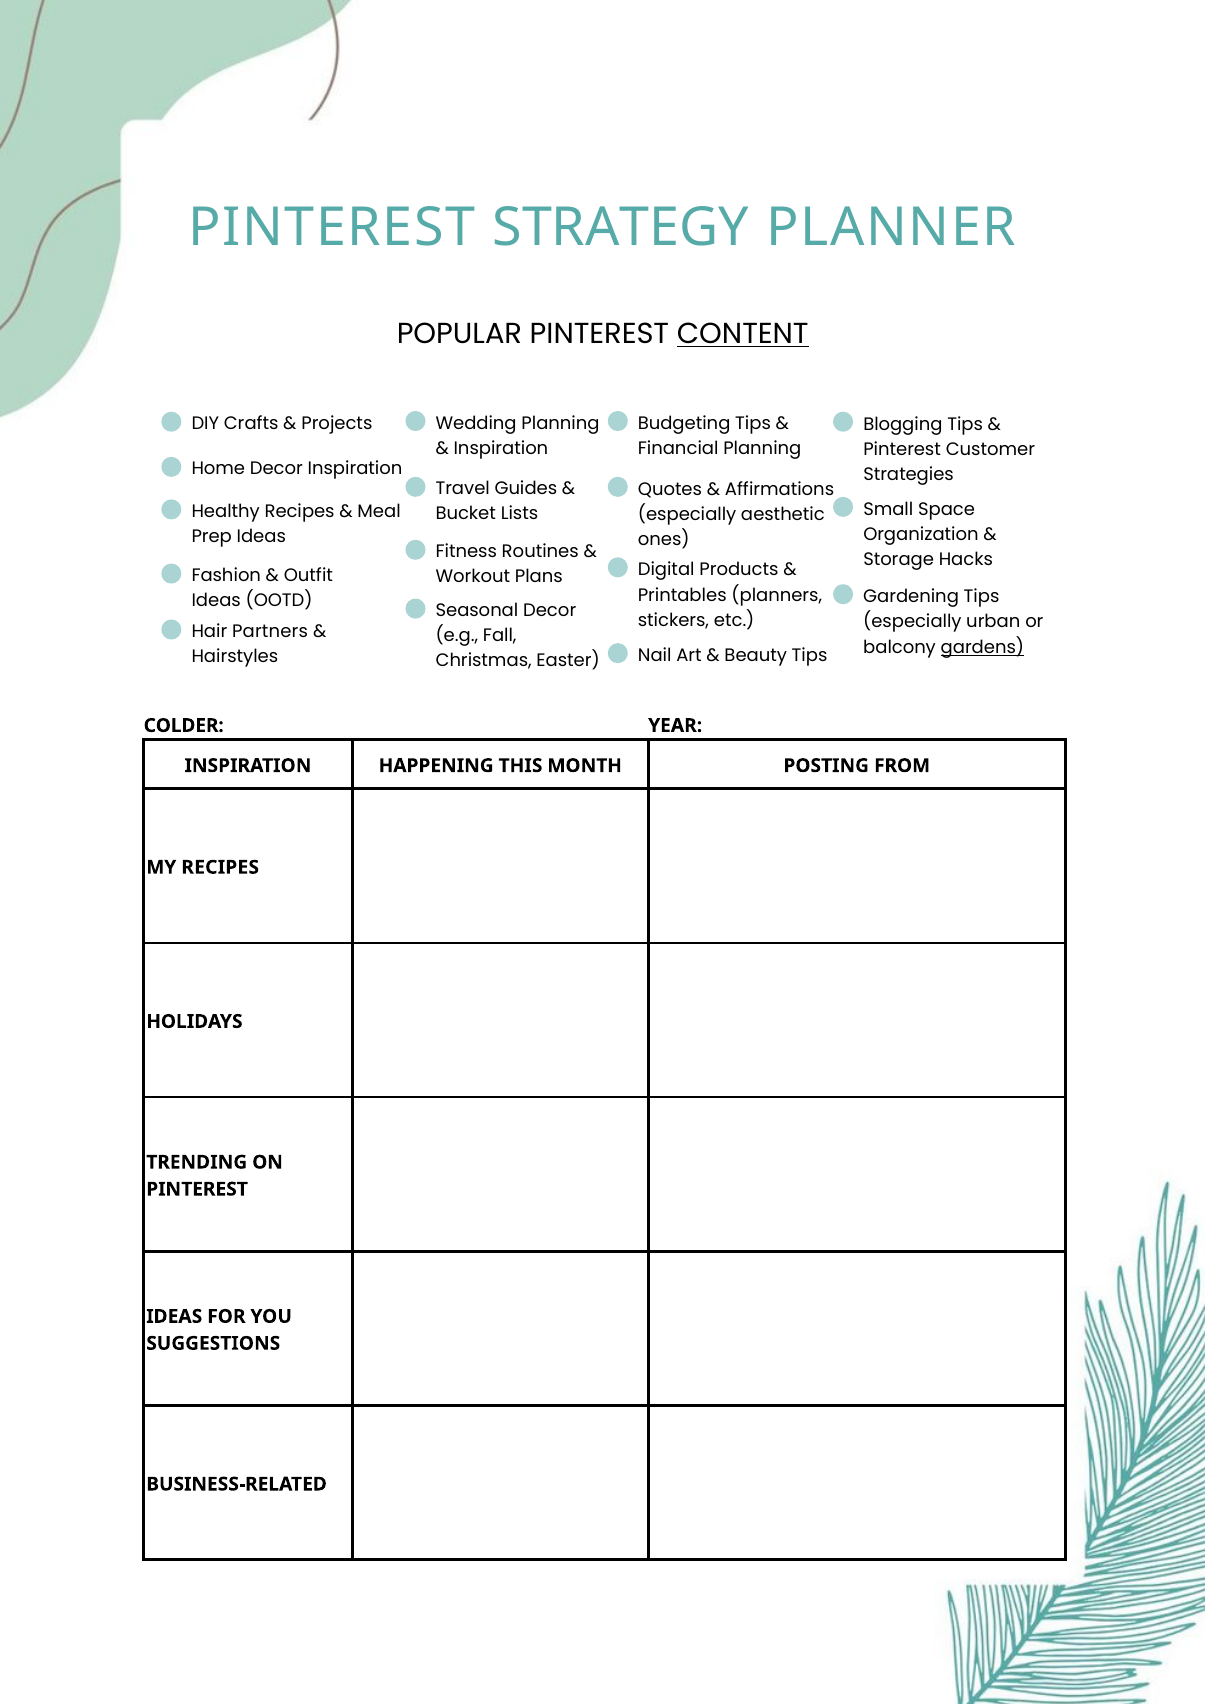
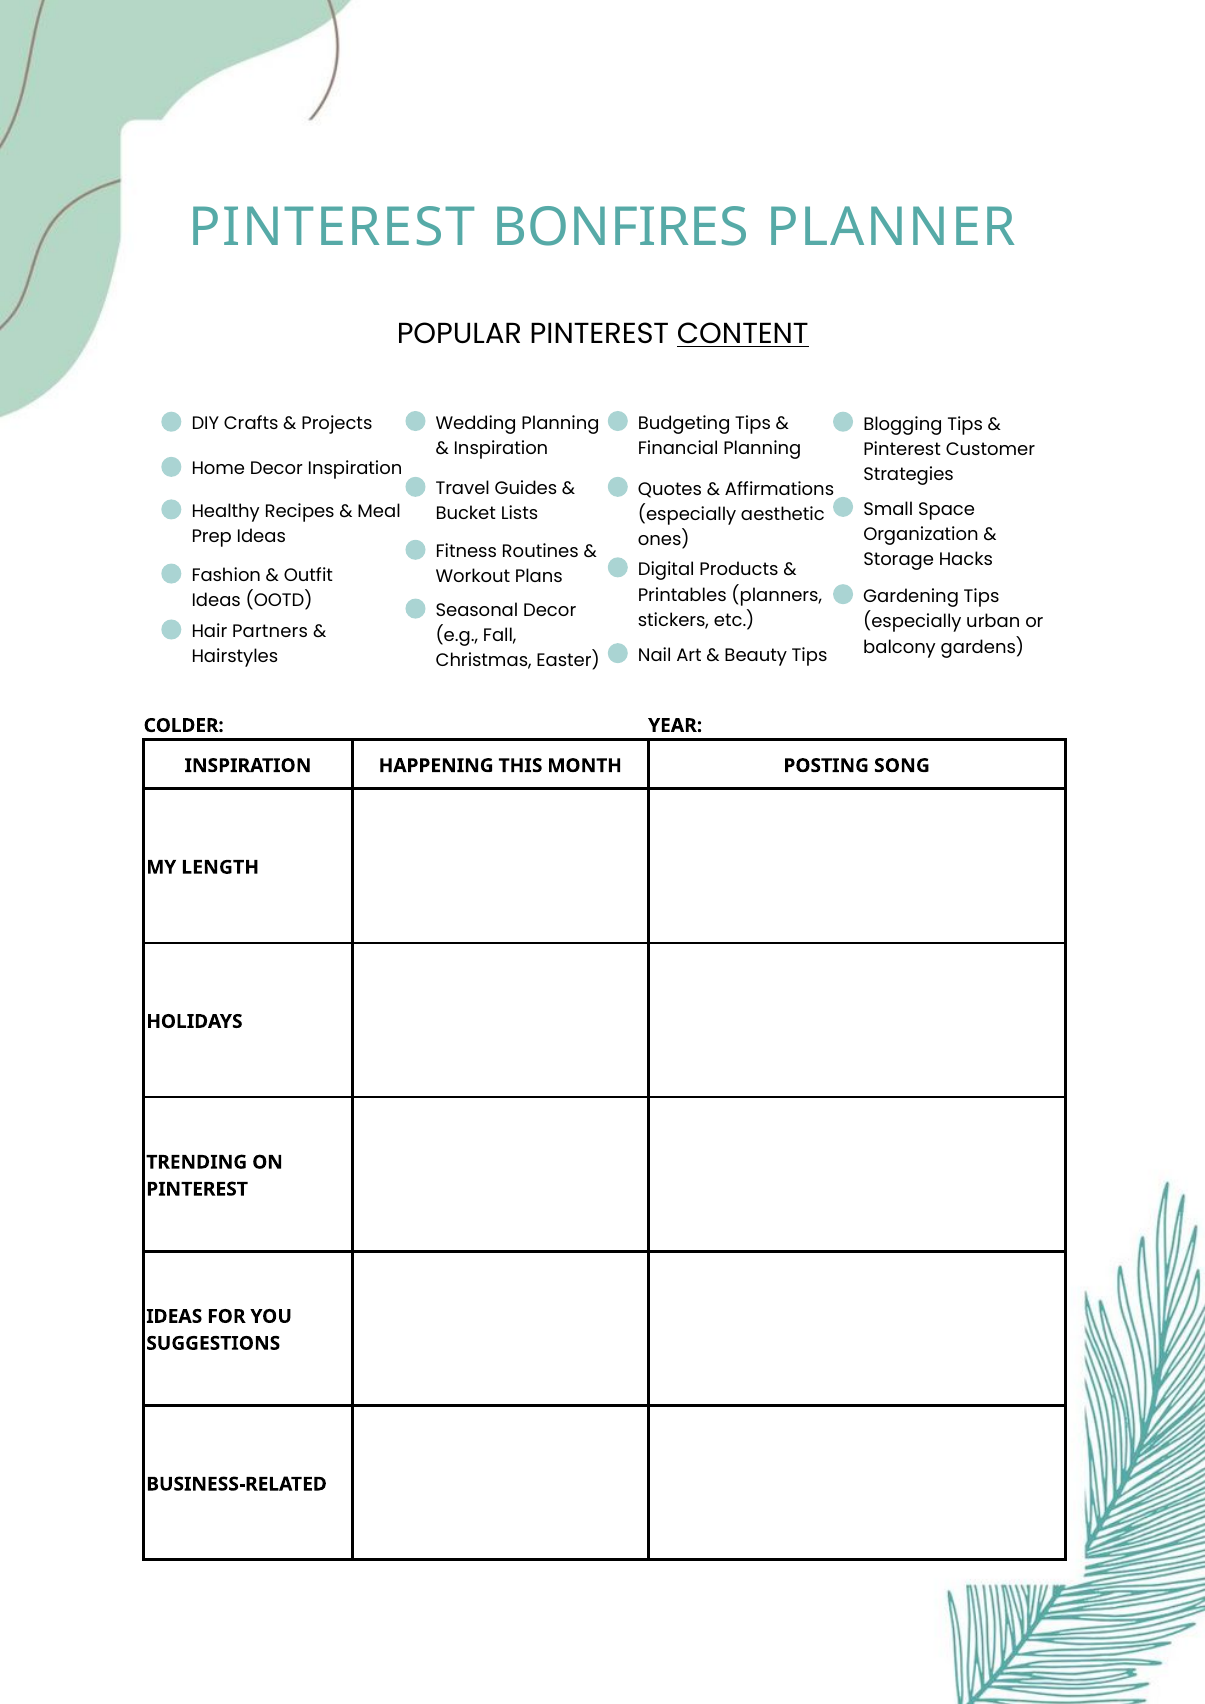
STRATEGY: STRATEGY -> BONFIRES (621, 228)
gardens underline: present -> none (982, 647)
FROM: FROM -> SONG (902, 765)
MY RECIPES: RECIPES -> LENGTH (220, 867)
